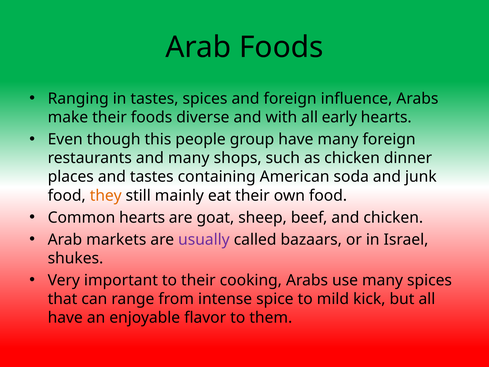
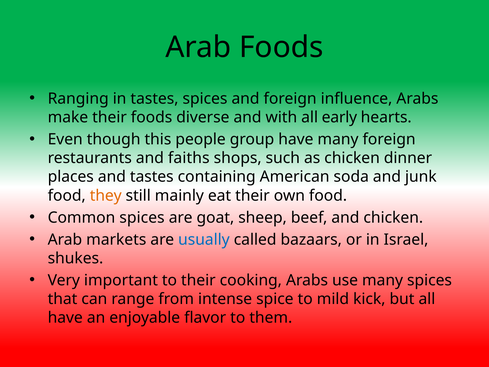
and many: many -> faiths (189, 158)
Common hearts: hearts -> spices (142, 217)
usually colour: purple -> blue (204, 239)
